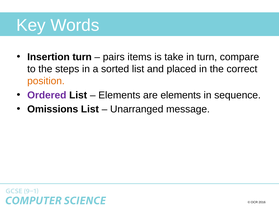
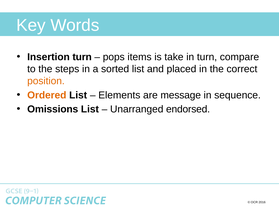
pairs: pairs -> pops (114, 57)
Ordered colour: purple -> orange (47, 95)
are elements: elements -> message (181, 95)
message: message -> endorsed (188, 109)
